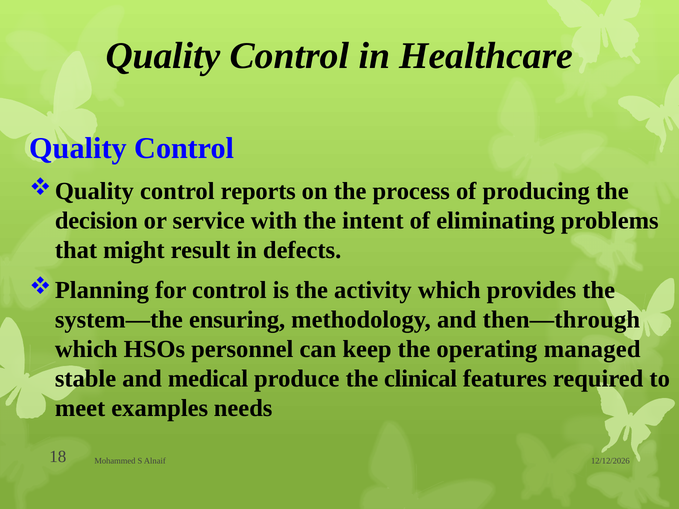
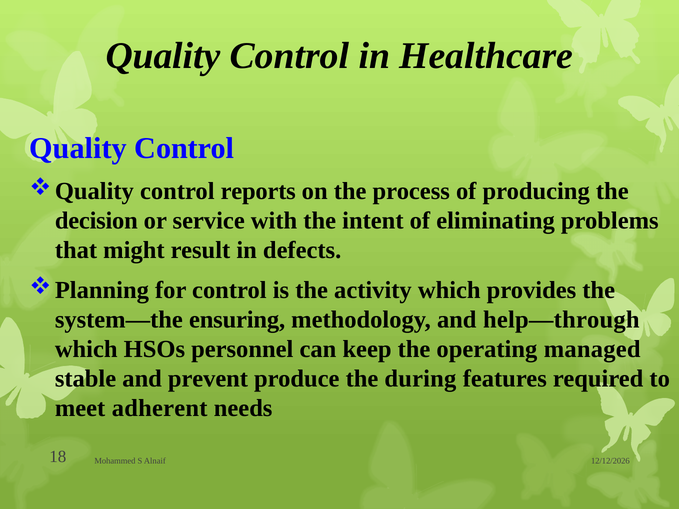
then—through: then—through -> help—through (561, 320)
medical: medical -> prevent (208, 379)
clinical: clinical -> during (420, 379)
examples: examples -> adherent (160, 408)
